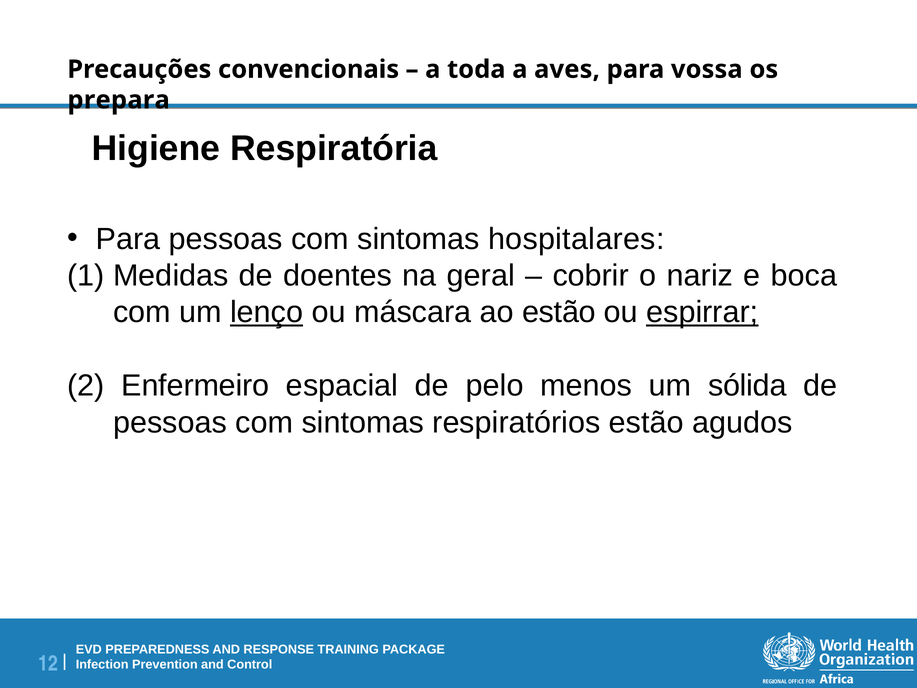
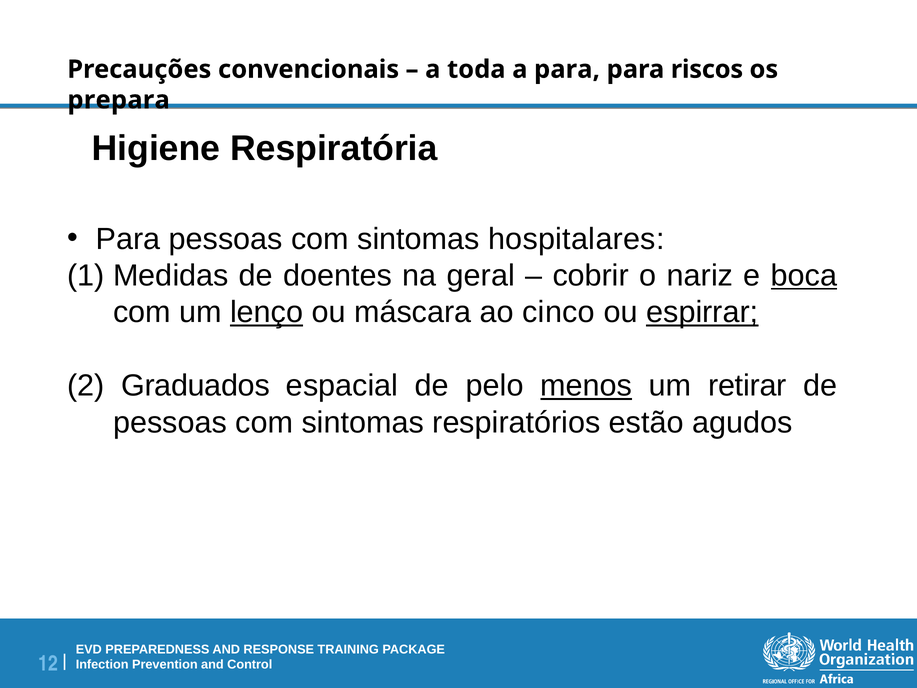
a aves: aves -> para (567, 69)
vossa: vossa -> riscos (707, 69)
boca underline: none -> present (804, 276)
ao estão: estão -> cinco (559, 312)
Enfermeiro: Enfermeiro -> Graduados (195, 386)
menos underline: none -> present (586, 386)
sólida: sólida -> retirar (747, 386)
